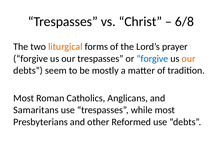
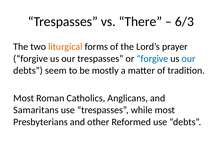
Christ: Christ -> There (140, 21)
6/8: 6/8 -> 6/3 (184, 21)
our colour: orange -> blue (189, 58)
